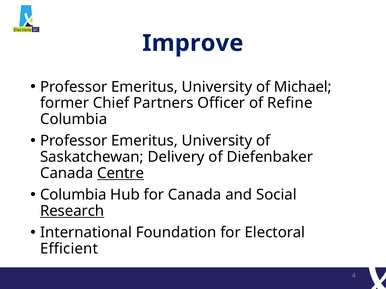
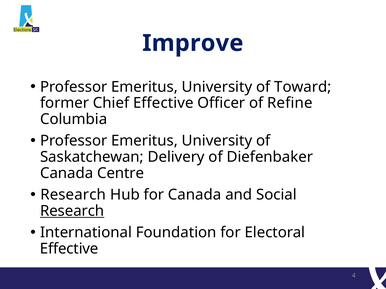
Michael: Michael -> Toward (303, 87)
Chief Partners: Partners -> Effective (163, 103)
Centre underline: present -> none (121, 173)
Columbia: Columbia -> Research (73, 195)
Efficient: Efficient -> Effective (69, 249)
